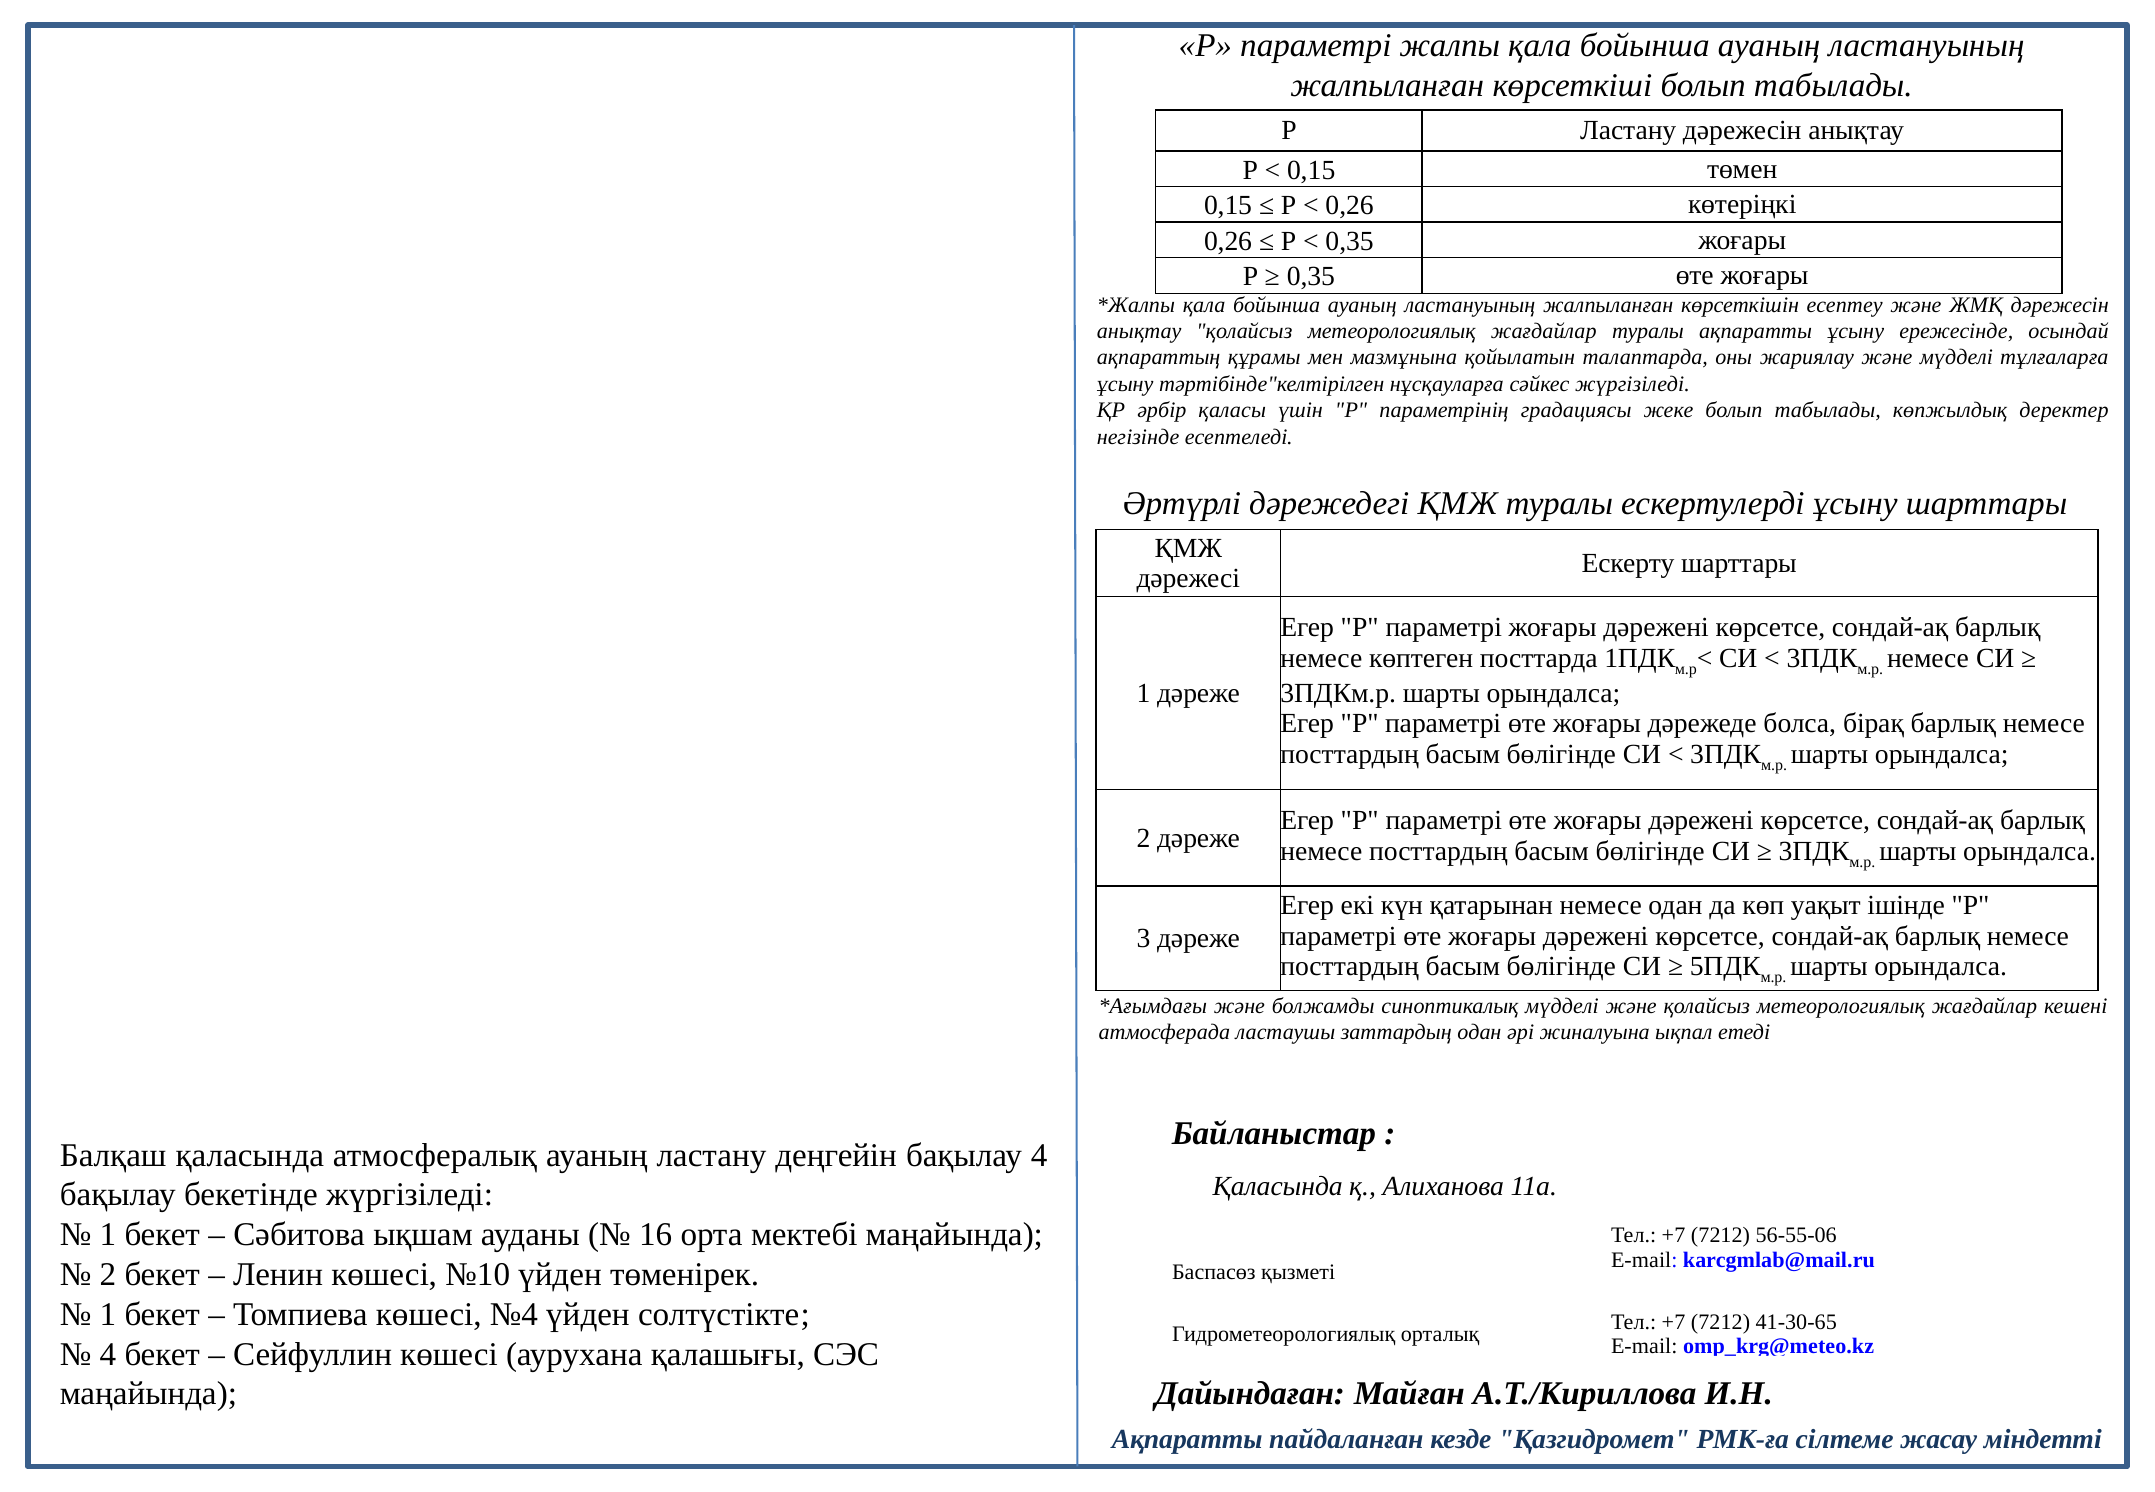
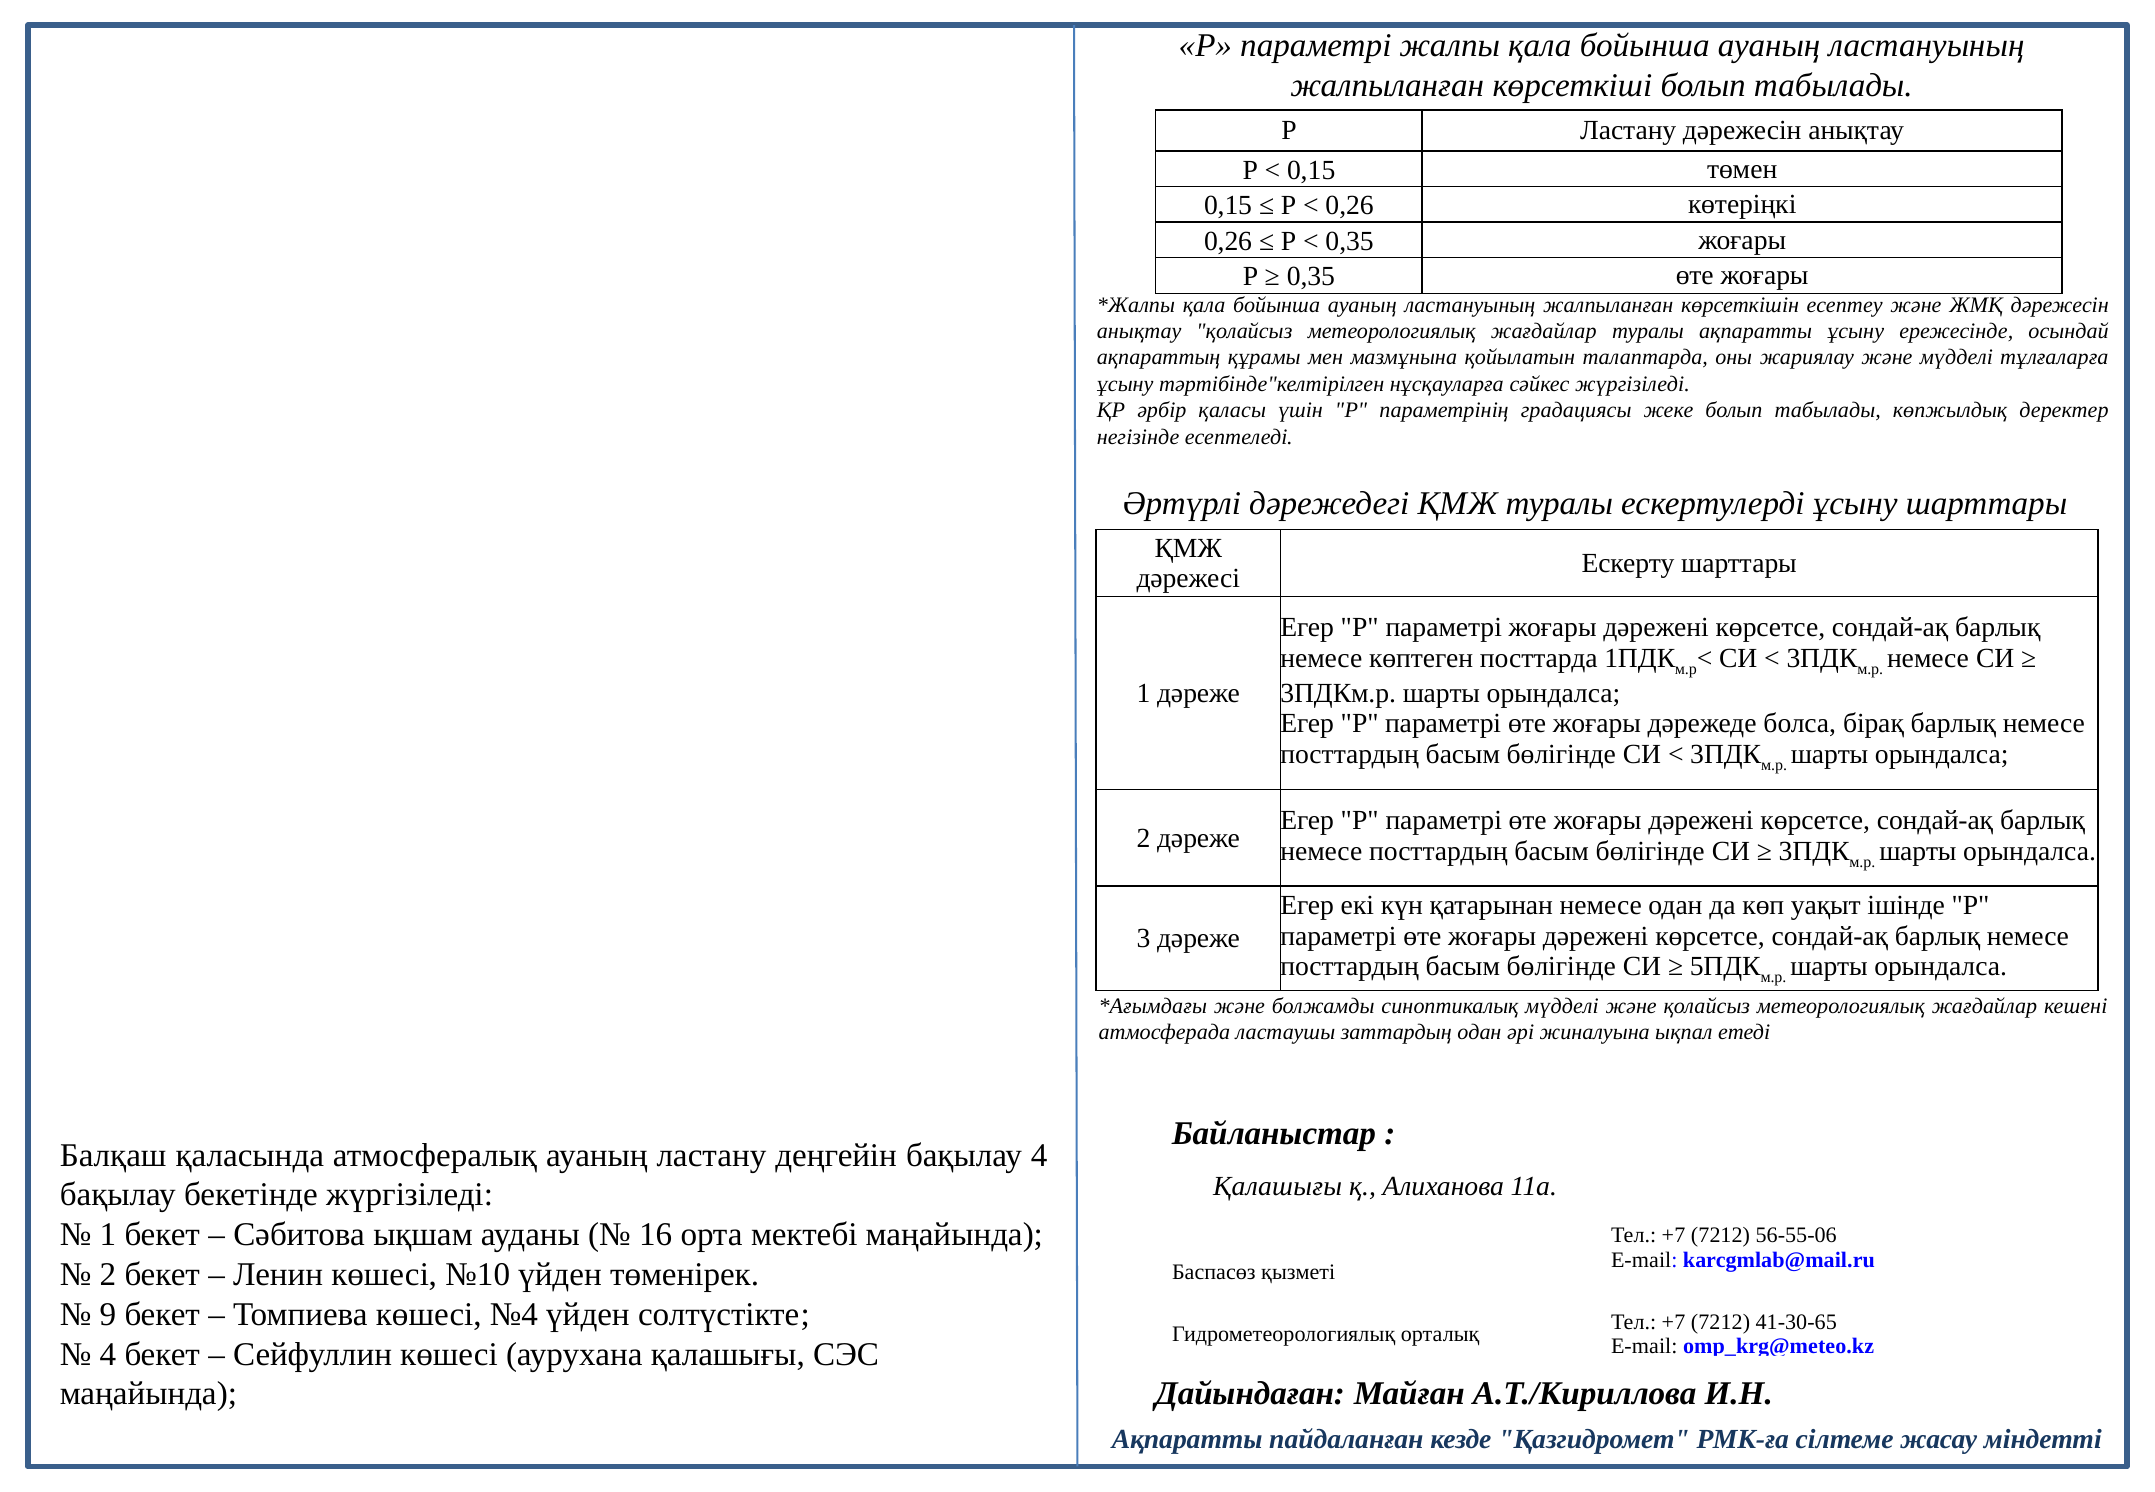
Қаласында: Қаласында -> Қалашығы (1278, 1186)
1: 1 -> 9 (108, 1314)
